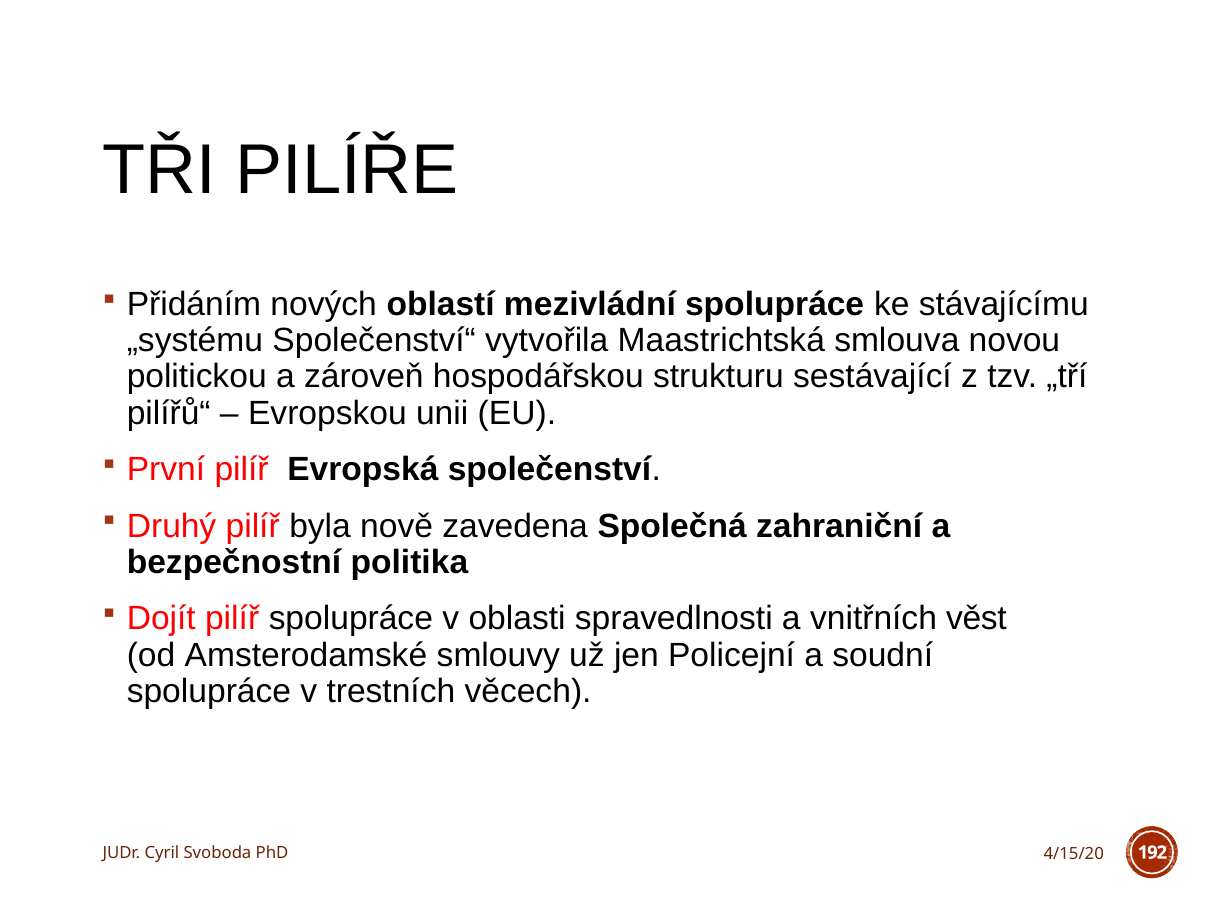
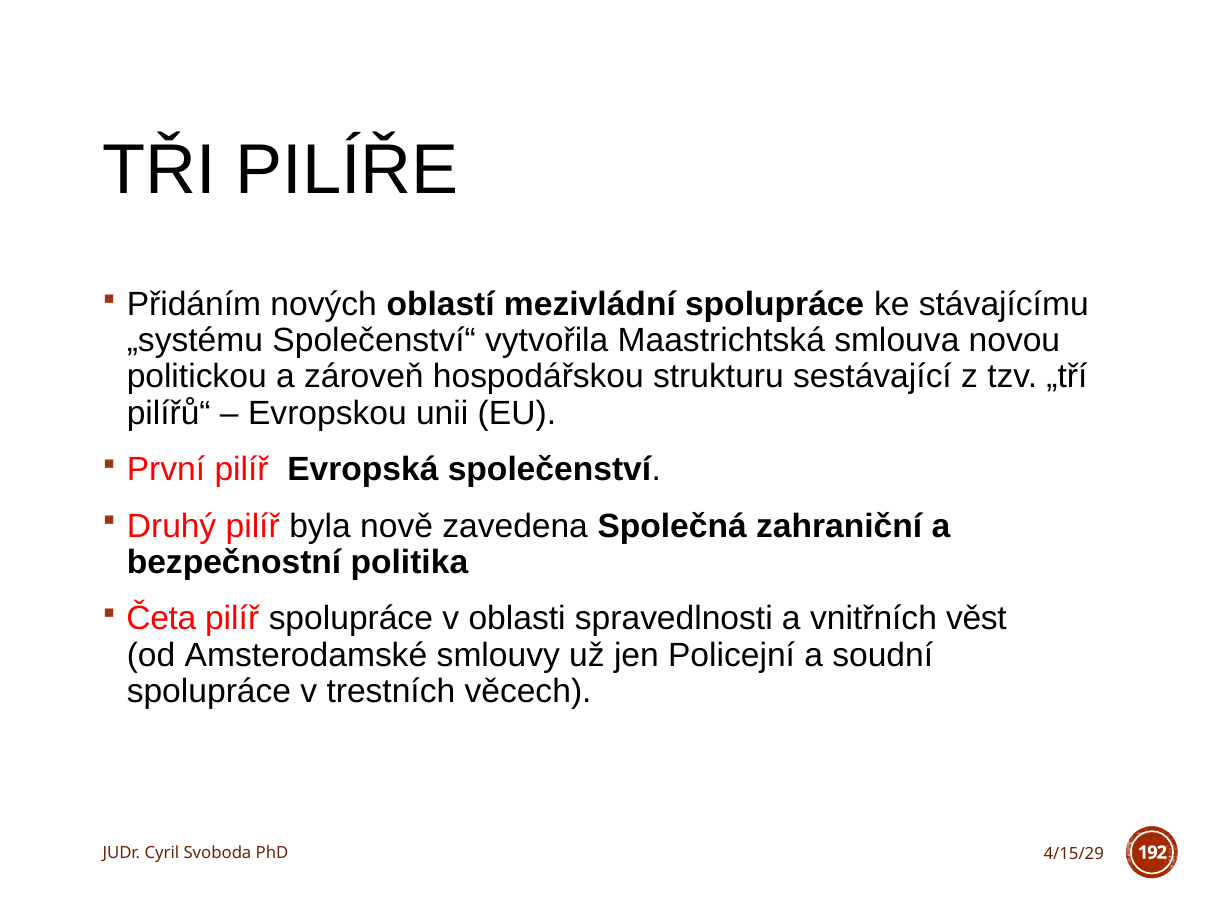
Dojít: Dojít -> Četa (161, 619)
4/15/20: 4/15/20 -> 4/15/29 (1074, 854)
